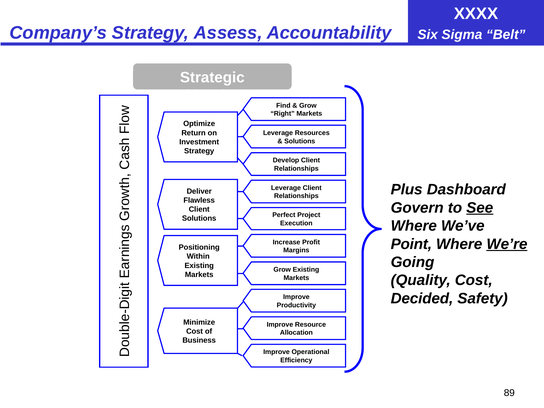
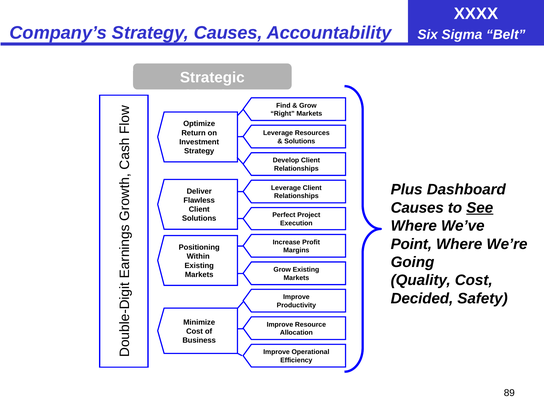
Strategy Assess: Assess -> Causes (228, 33)
Govern: Govern -> Causes (417, 208)
We’re underline: present -> none (507, 244)
